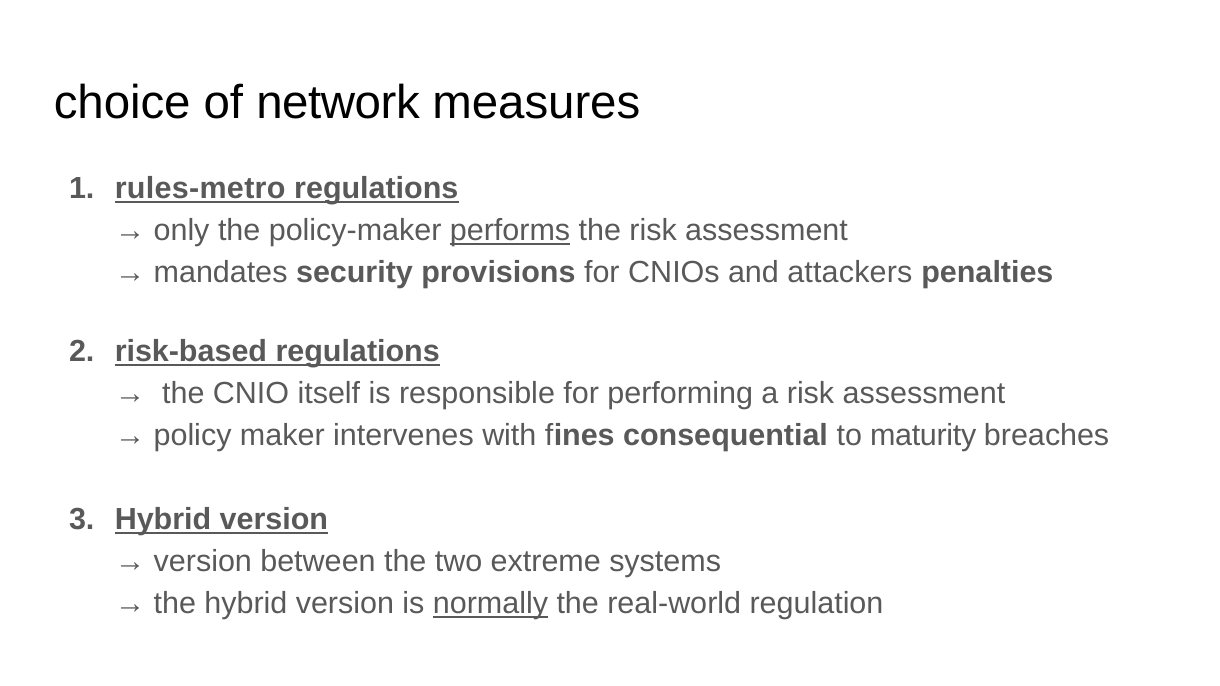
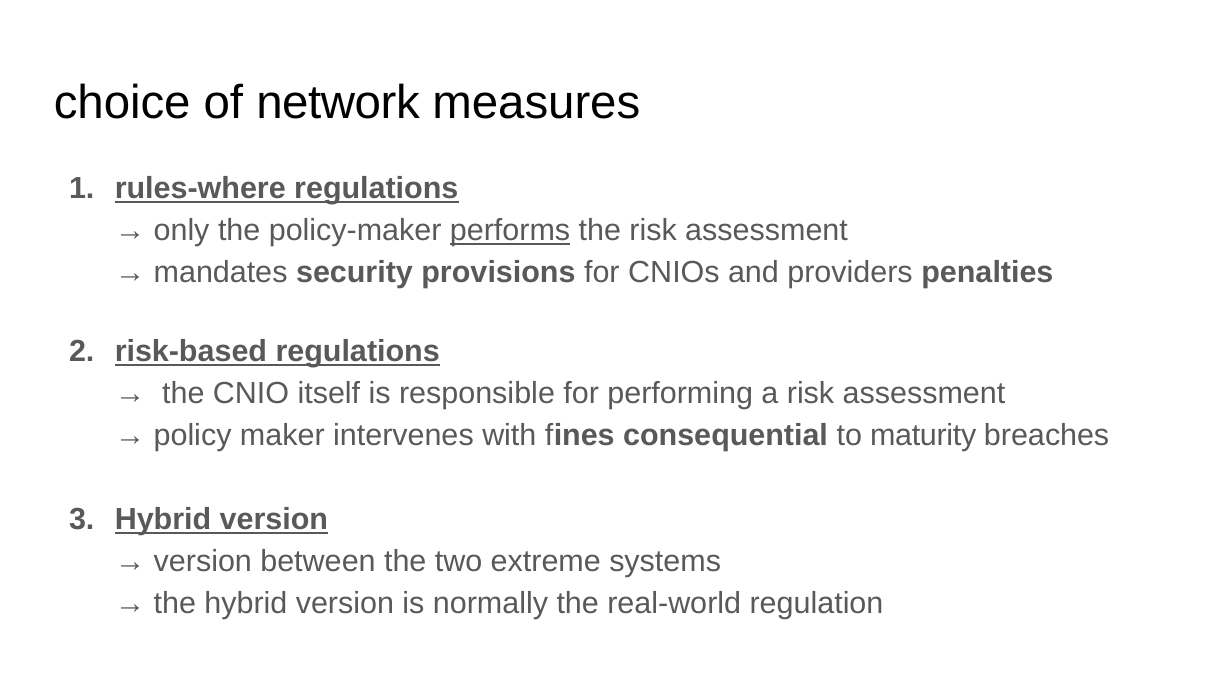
rules-metro: rules-metro -> rules-where (200, 189)
attackers: attackers -> providers (850, 273)
normally underline: present -> none (491, 604)
